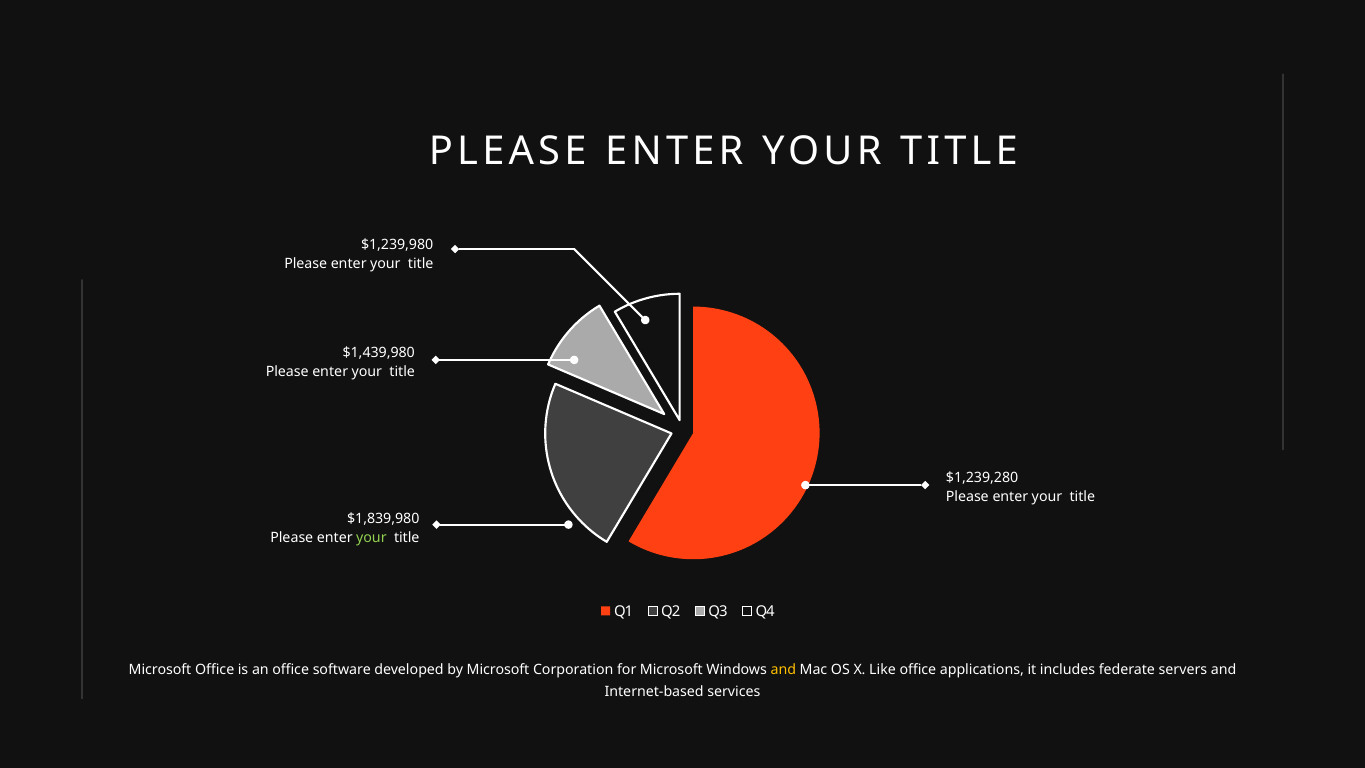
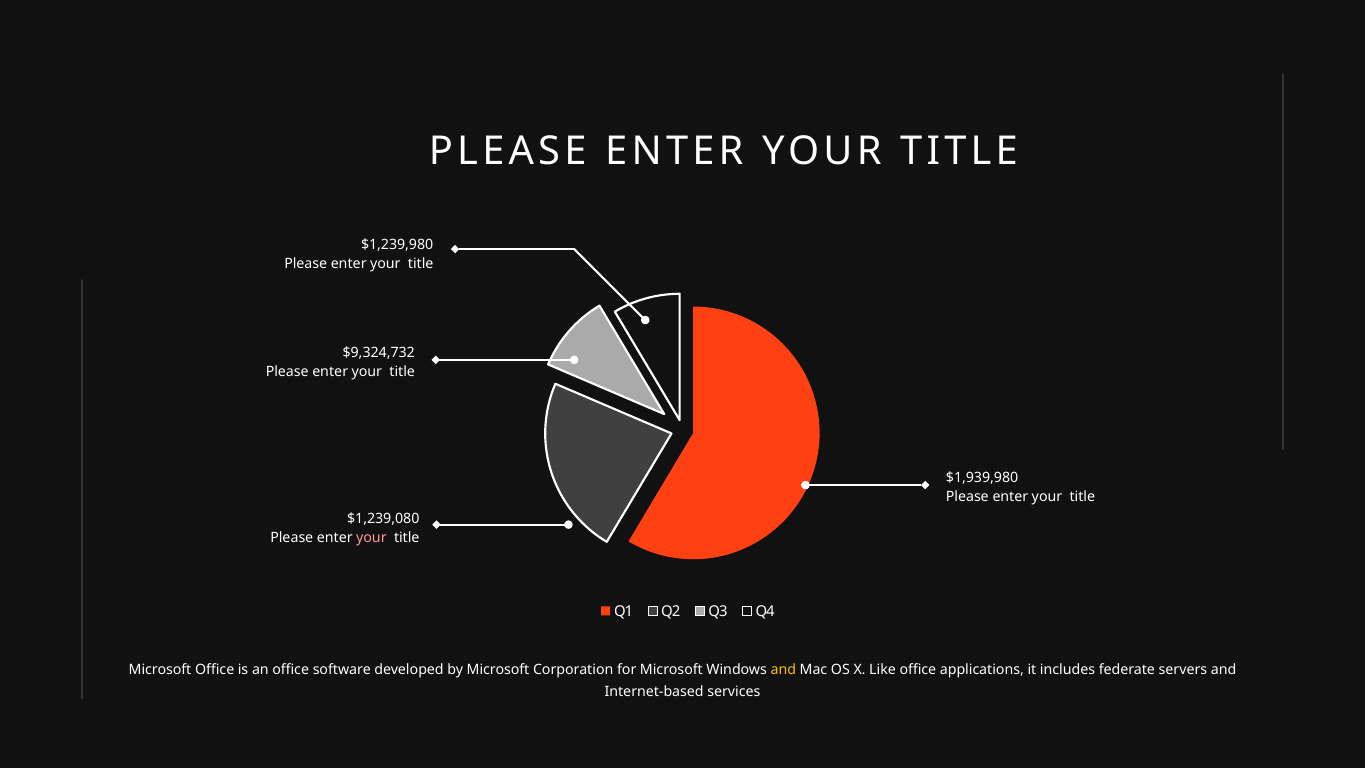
$1,439,980: $1,439,980 -> $9,324,732 (379, 353)
$1,239,280: $1,239,280 -> $1,939,980 (982, 478)
$1,839,980: $1,839,980 -> $1,239,080 (383, 519)
your colour: light green -> pink (371, 538)
